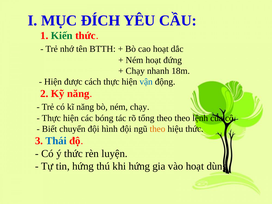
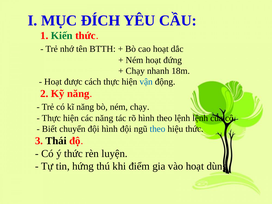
Hiện: Hiện -> Hoạt (53, 82)
các bóng: bóng -> năng (104, 118)
rõ tổng: tổng -> hình (146, 118)
theo theo: theo -> lệnh (182, 118)
theo colour: orange -> blue (157, 129)
Thái colour: blue -> black (56, 141)
khi hứng: hứng -> điểm (139, 166)
